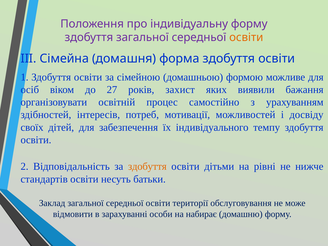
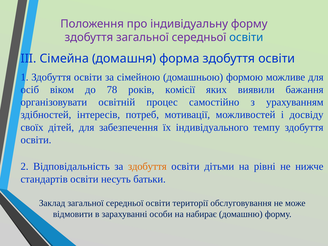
освіти colour: orange -> blue (246, 37)
27: 27 -> 78 (112, 90)
захист: захист -> комісії (180, 90)
